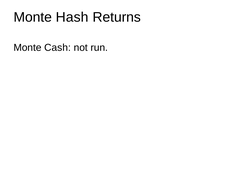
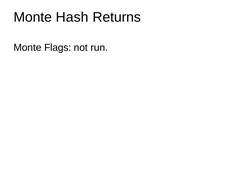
Cash: Cash -> Flags (58, 47)
